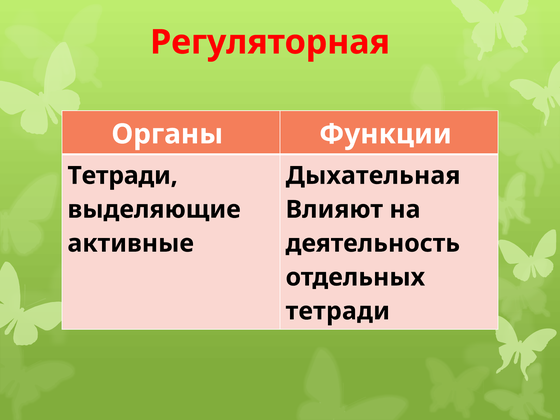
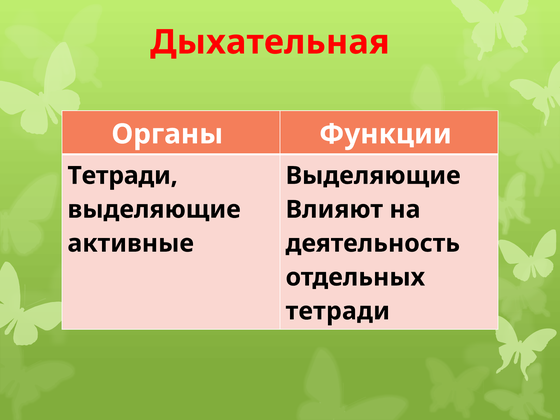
Регуляторная: Регуляторная -> Дыхательная (270, 42)
Дыхательная: Дыхательная -> Выделяющие (373, 176)
